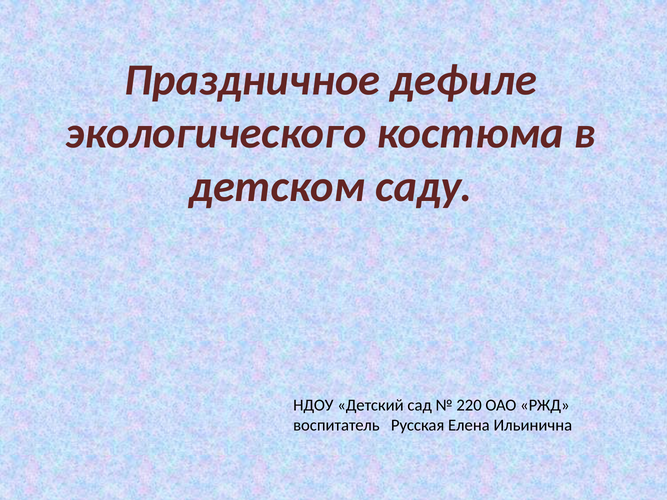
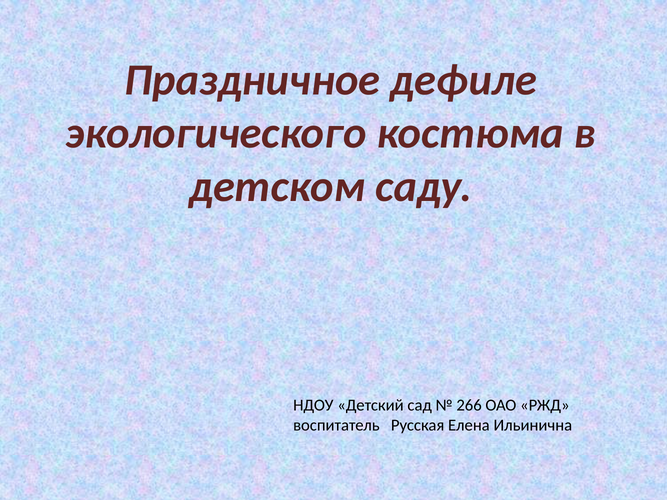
220: 220 -> 266 (469, 405)
